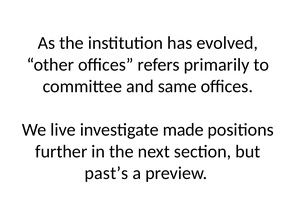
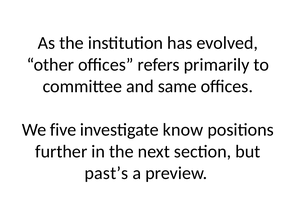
live: live -> five (63, 130)
made: made -> know (183, 130)
